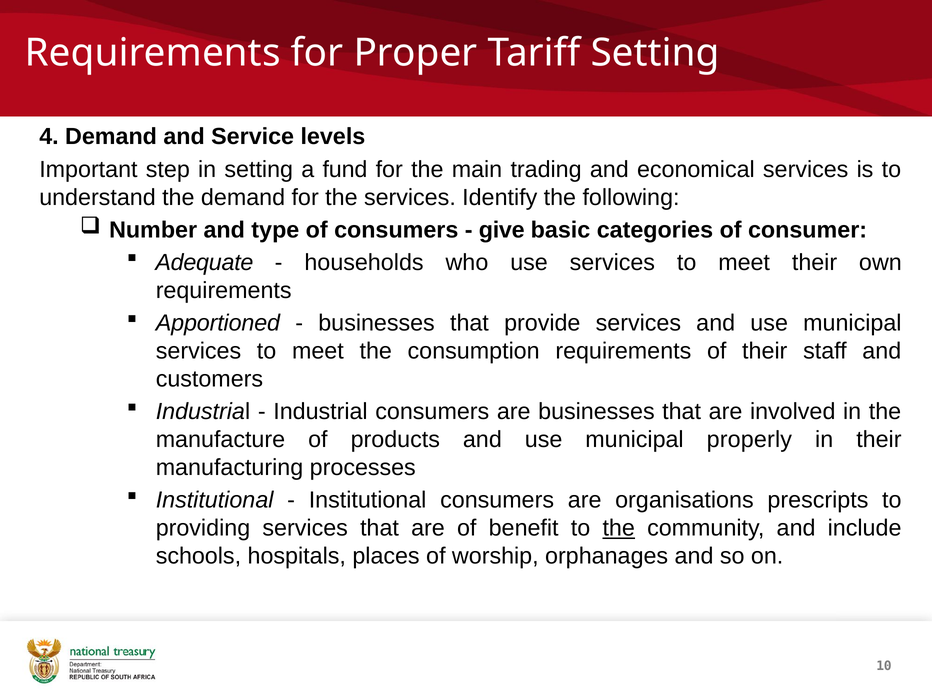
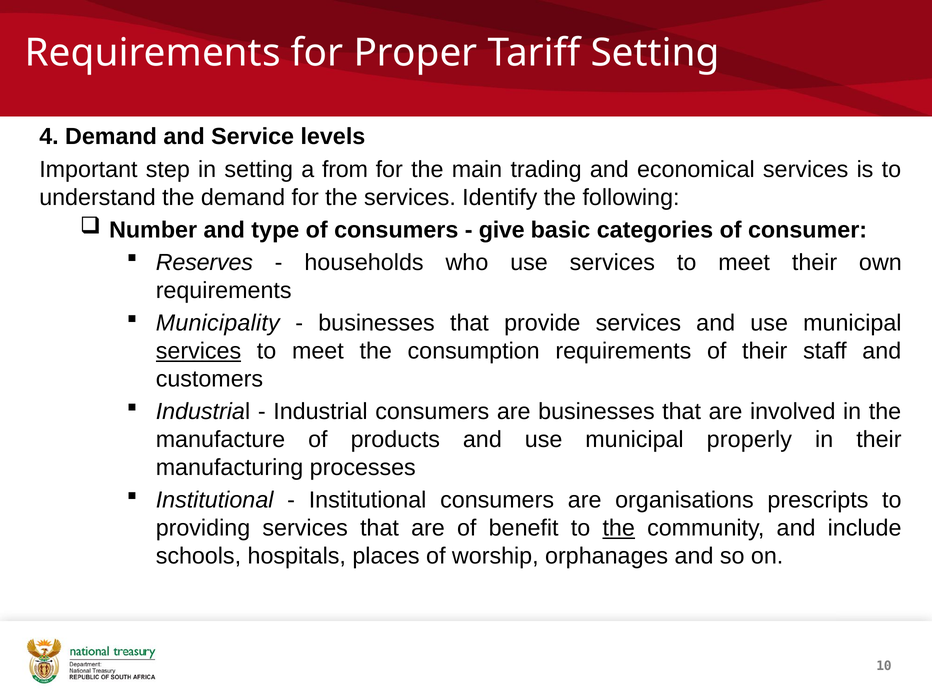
fund: fund -> from (345, 169)
Adequate: Adequate -> Reserves (204, 263)
Apportioned: Apportioned -> Municipality (218, 323)
services underline: none -> present (198, 351)
